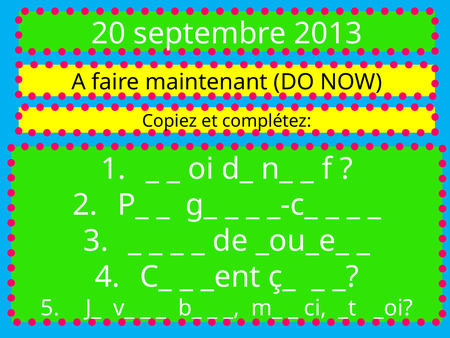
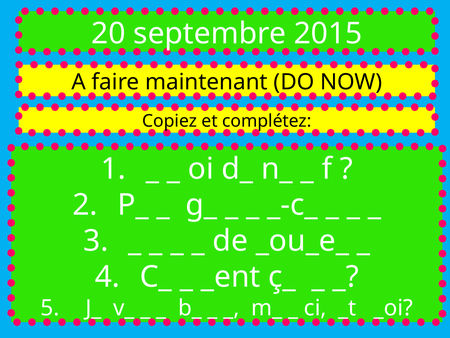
2013: 2013 -> 2015 (328, 34)
